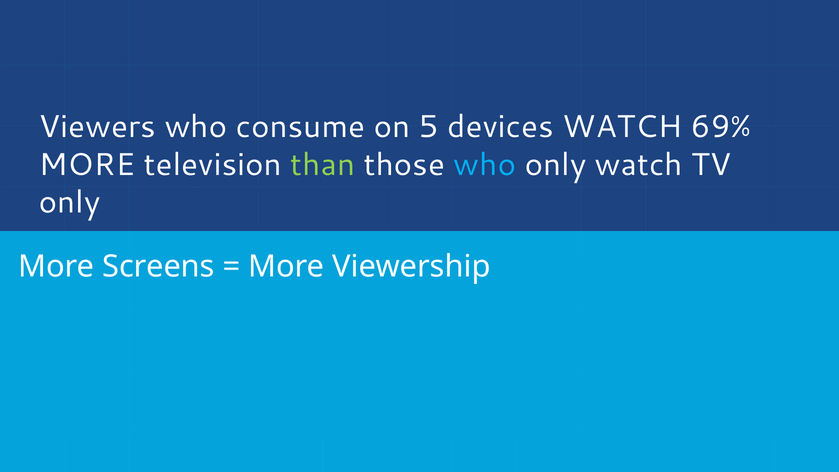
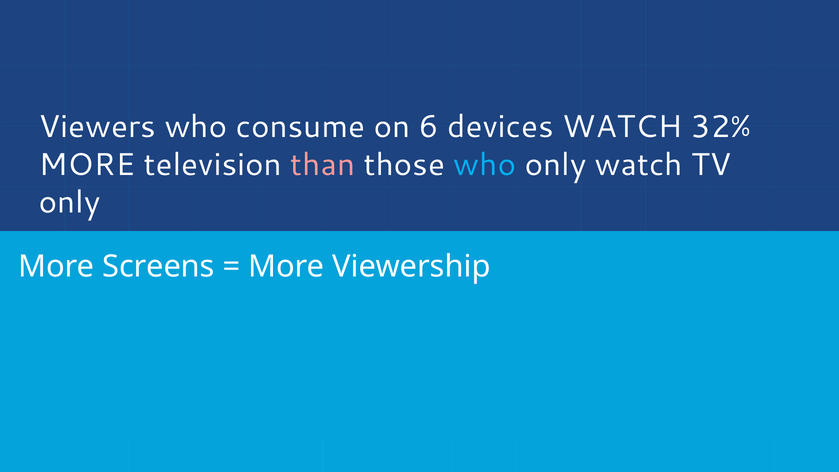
5: 5 -> 6 (429, 127)
69%: 69% -> 32% (721, 127)
than colour: light green -> pink (323, 165)
